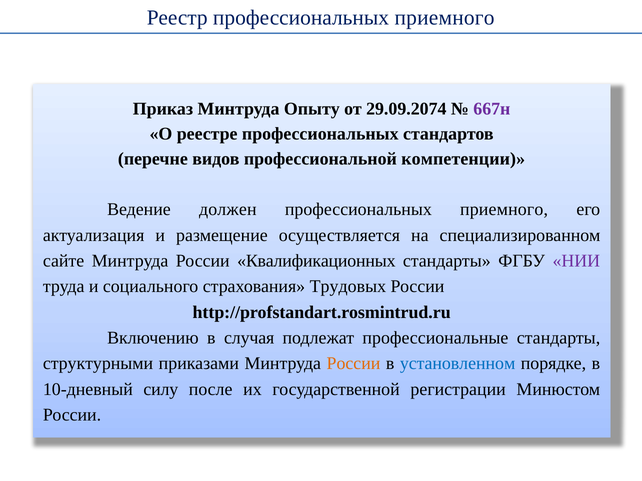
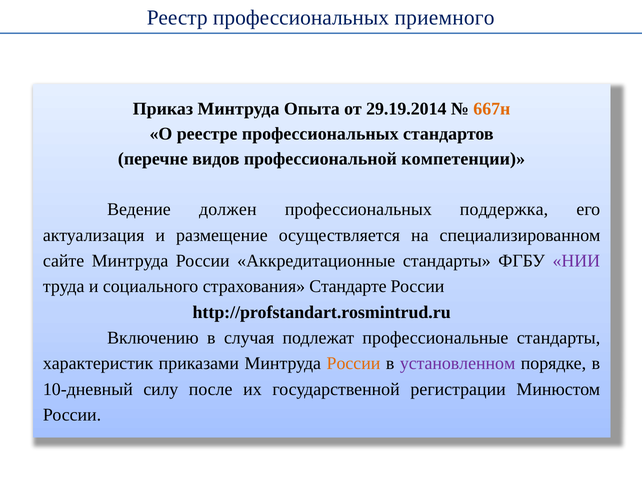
Опыту: Опыту -> Опыта (312, 109)
29.09.2074: 29.09.2074 -> 29.19.2014 (406, 109)
667н colour: purple -> orange (492, 109)
приемного: приемного -> поддержка (504, 210)
Квалификационных: Квалификационных -> Аккредитационные (316, 261)
Трудовых: Трудовых -> Стандарте (348, 287)
структурными: структурными -> характеристик (98, 364)
установленном colour: blue -> purple (458, 364)
